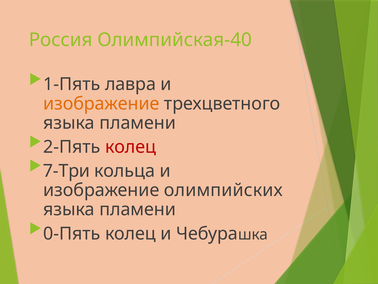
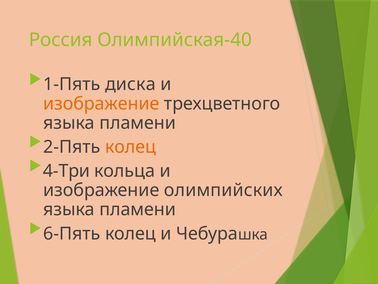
лавра: лавра -> диска (130, 84)
колец colour: red -> orange (130, 147)
7-Три: 7-Три -> 4-Три (66, 171)
0-Пять: 0-Пять -> 6-Пять (72, 233)
